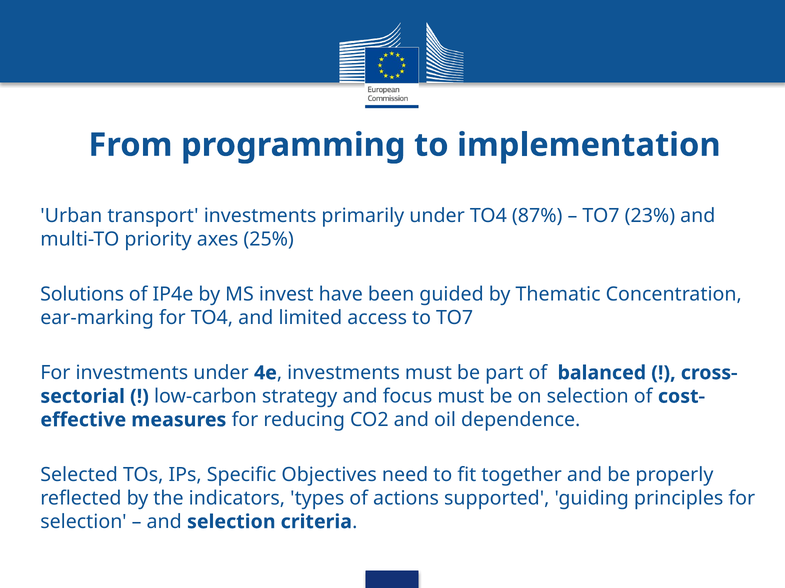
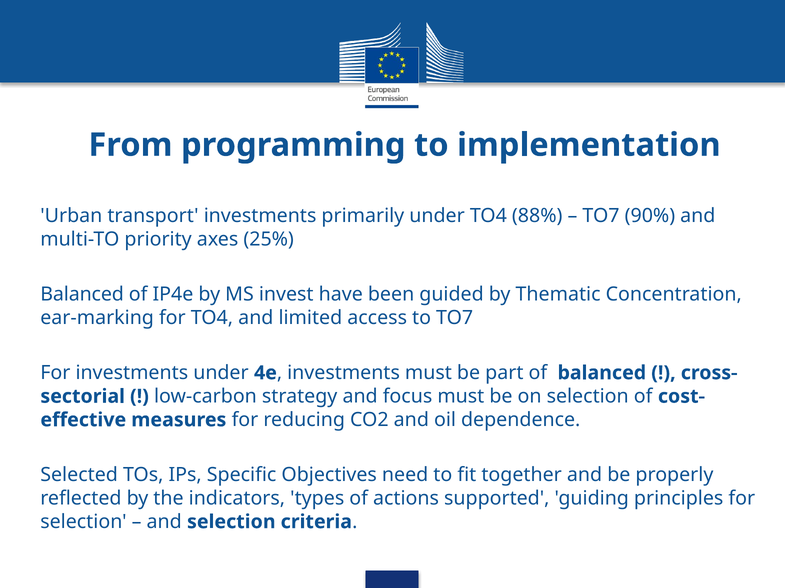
87%: 87% -> 88% (537, 216)
23%: 23% -> 90% (650, 216)
Solutions: Solutions -> Balanced (82, 295)
